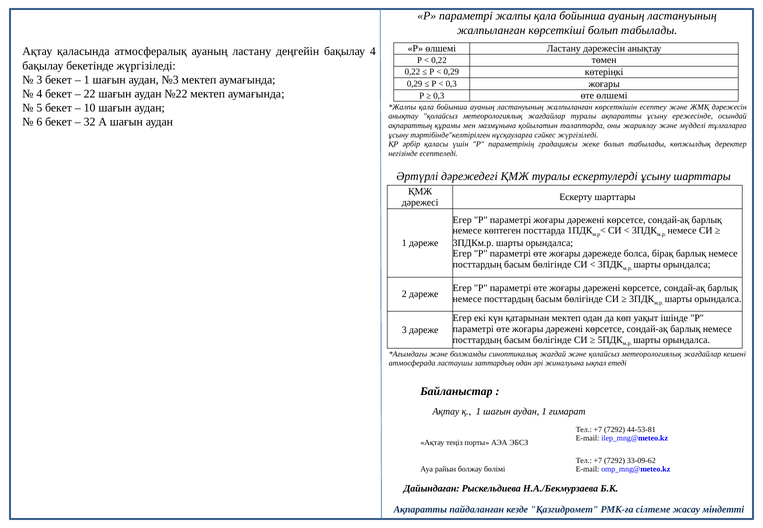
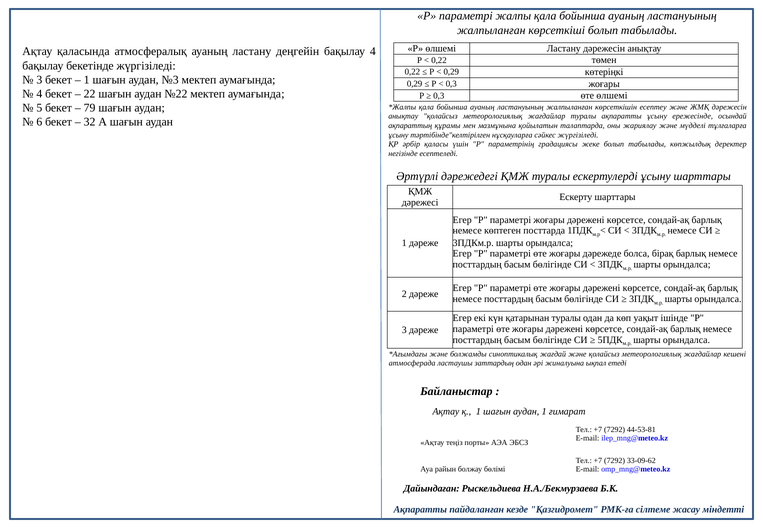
10: 10 -> 79 (90, 108)
қатарынан мектеп: мектеп -> туралы (566, 318)
